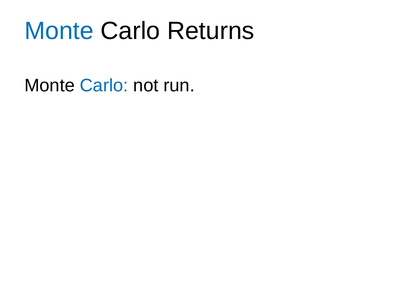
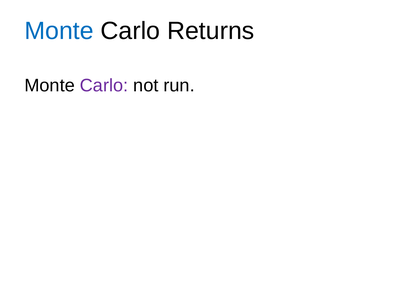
Carlo colour: blue -> purple (104, 86)
